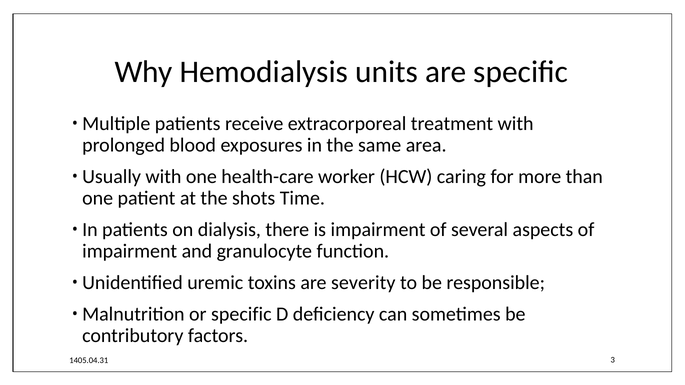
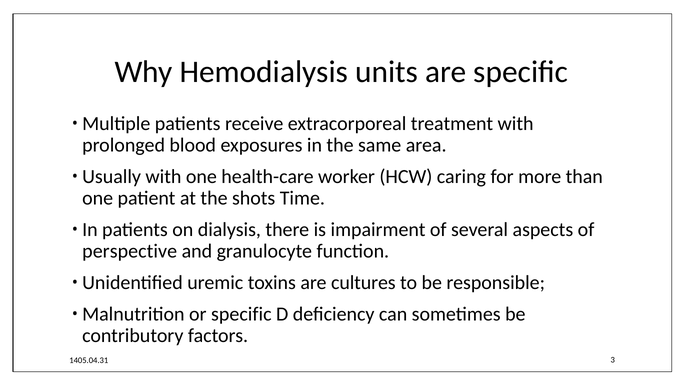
impairment: impairment -> perspective (130, 251)
severity: severity -> cultures (363, 283)
